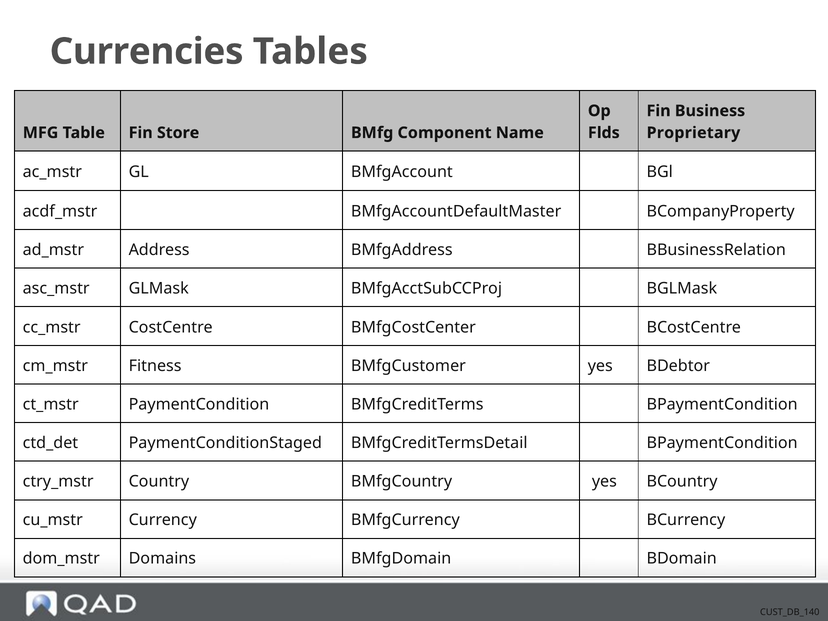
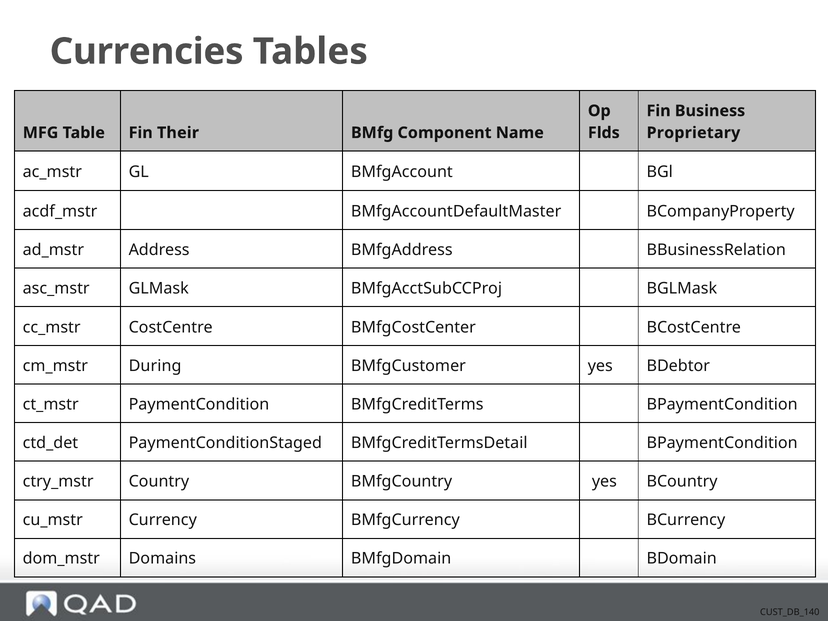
Store: Store -> Their (178, 133)
Fitness: Fitness -> During (155, 366)
